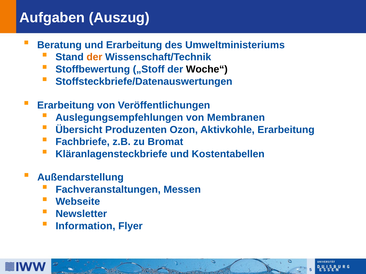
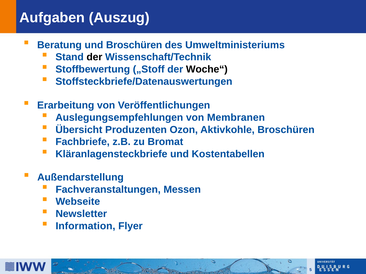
und Erarbeitung: Erarbeitung -> Broschüren (134, 45)
der colour: orange -> black (94, 57)
Aktivkohle Erarbeitung: Erarbeitung -> Broschüren (286, 130)
